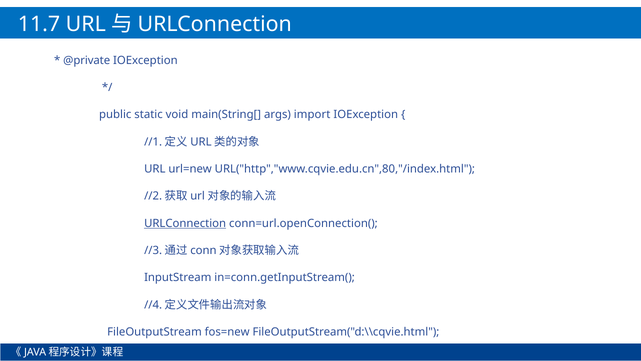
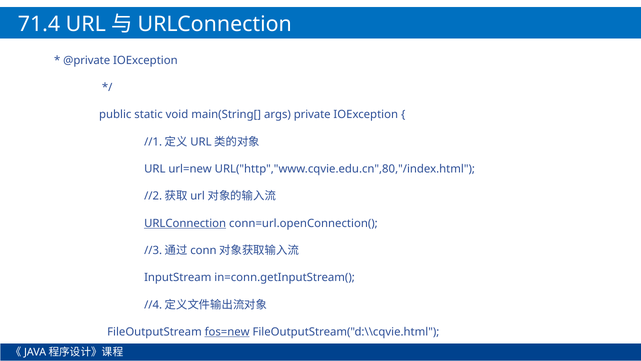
11.7: 11.7 -> 71.4 (39, 24)
import: import -> private (312, 115)
fos=new underline: none -> present (227, 332)
